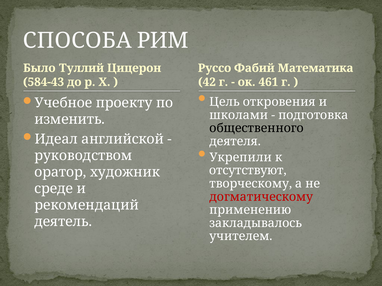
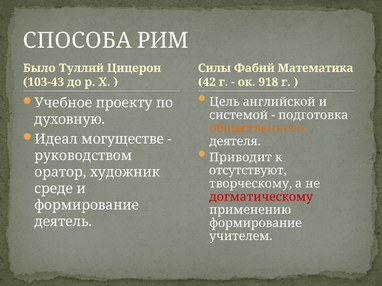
Руссо: Руссо -> Силы (214, 68)
584-43: 584-43 -> 103-43 (44, 82)
461: 461 -> 918 (268, 82)
откровения: откровения -> английской (279, 102)
школами: школами -> системой (239, 115)
изменить: изменить -> духовную (70, 120)
общественного colour: black -> orange (257, 128)
английской: английской -> могуществе (123, 139)
Укрепили: Укрепили -> Приводит (241, 158)
рекомендаций: рекомендаций -> формирование (87, 206)
закладывалось: закладывалось -> формирование (256, 223)
